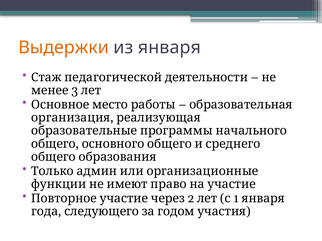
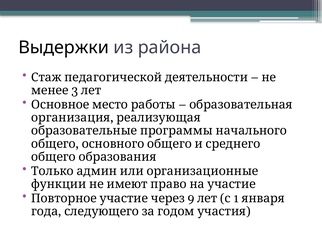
Выдержки colour: orange -> black (64, 48)
из января: января -> района (170, 48)
2: 2 -> 9 (191, 199)
